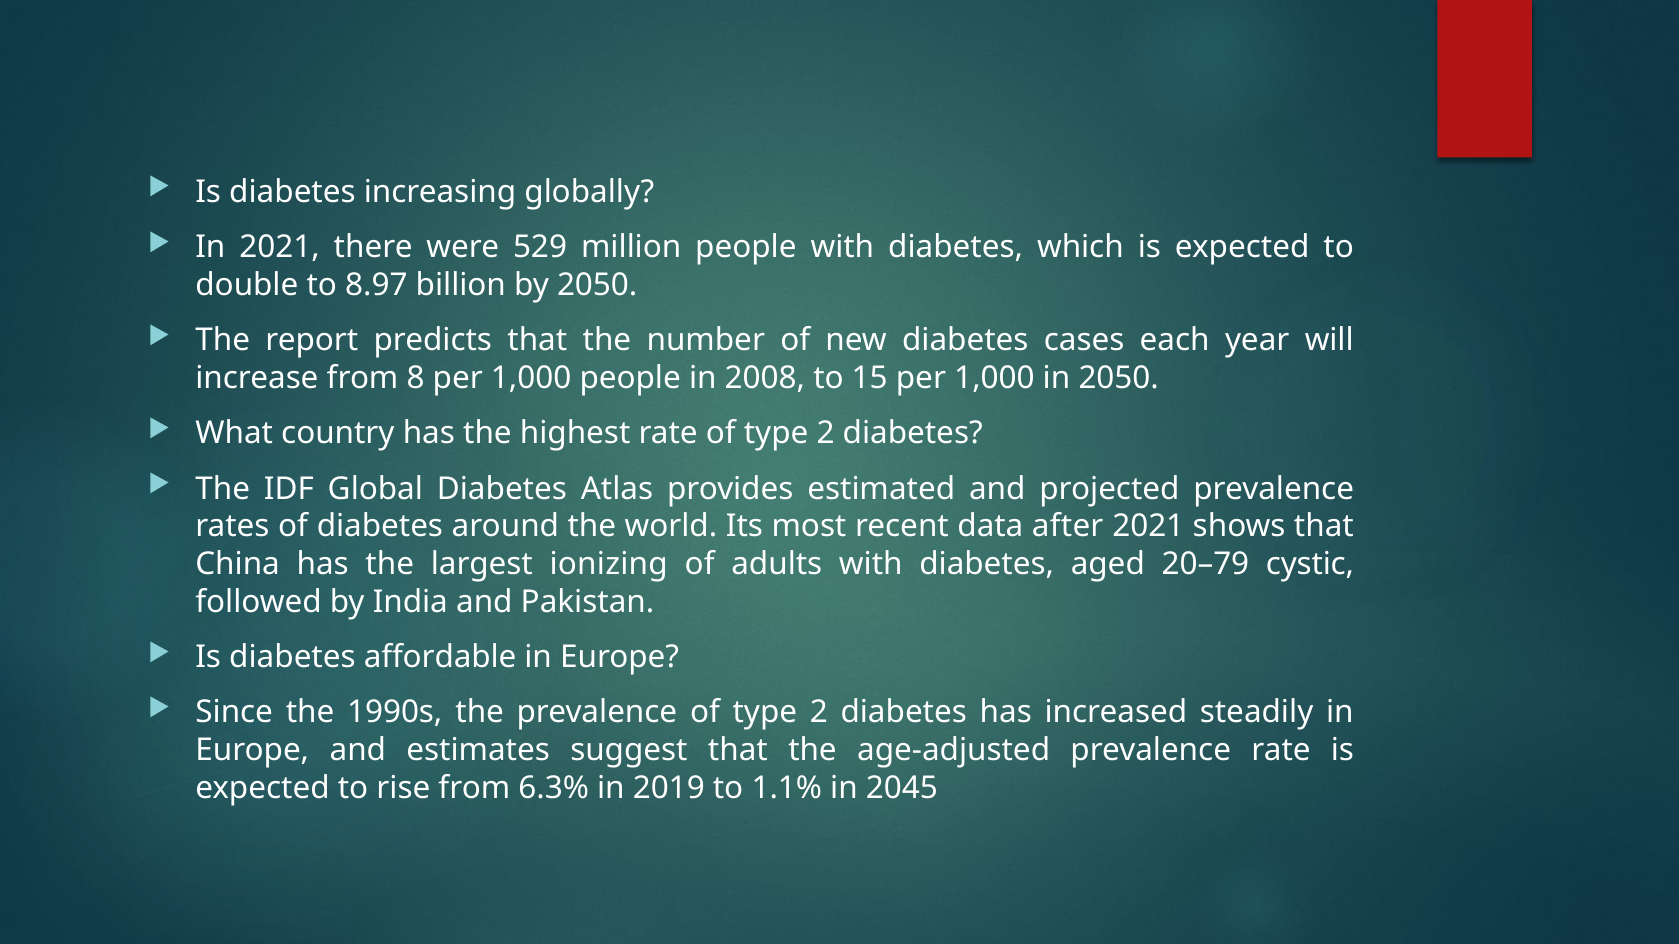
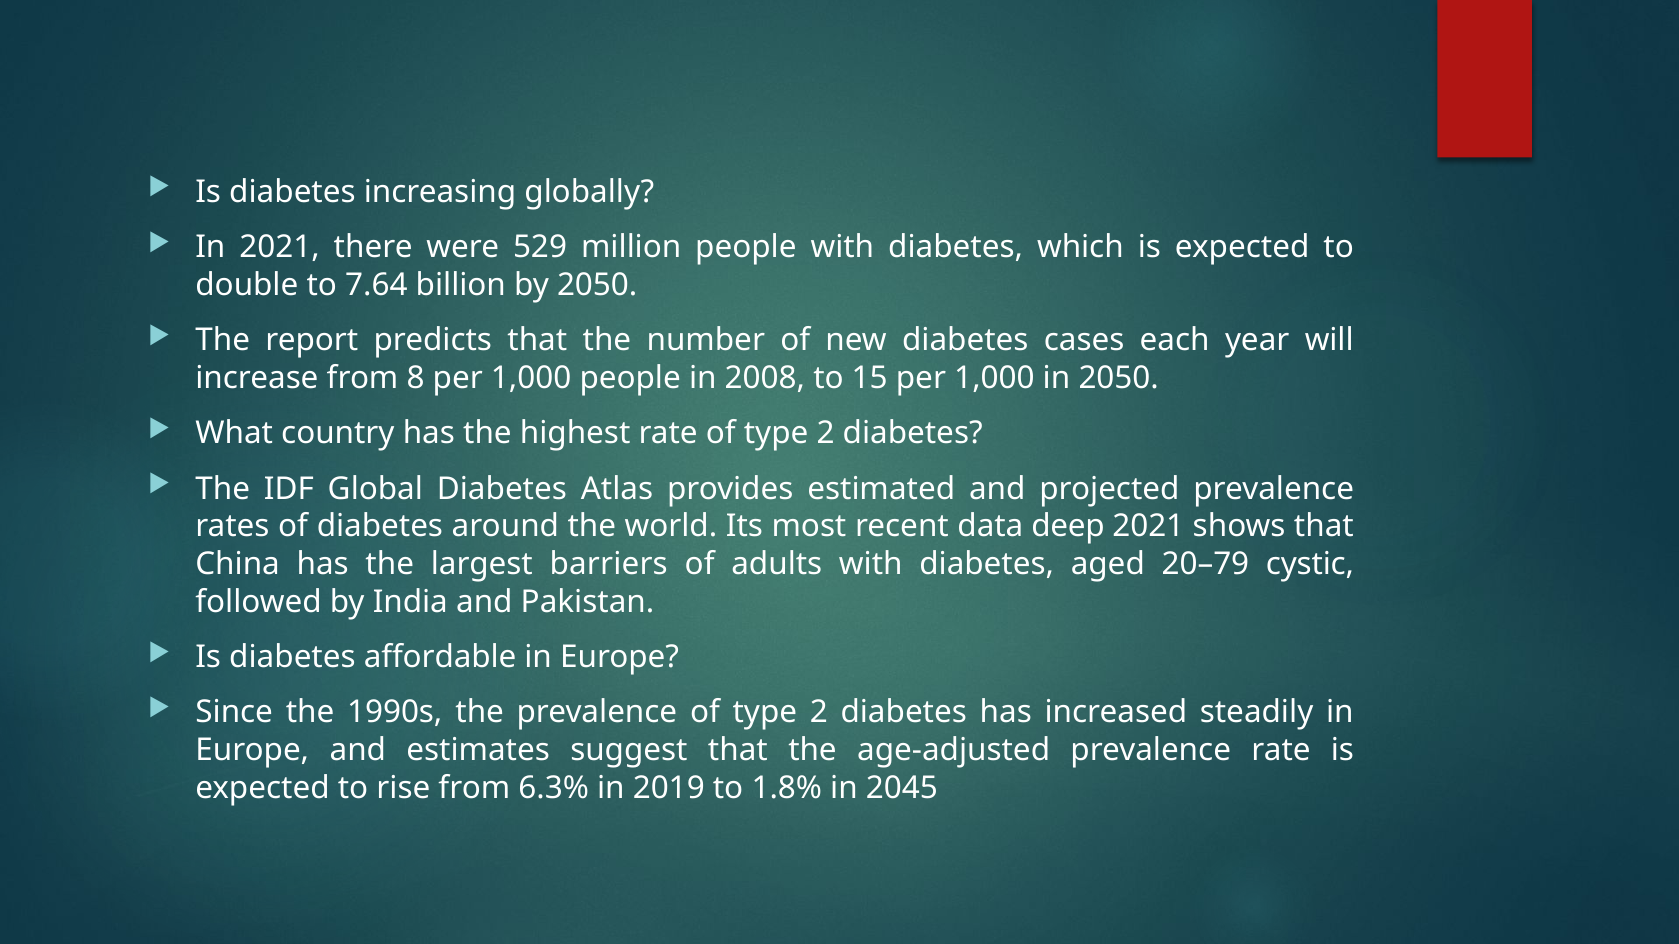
8.97: 8.97 -> 7.64 (376, 285)
after: after -> deep (1068, 527)
ionizing: ionizing -> barriers (609, 565)
1.1%: 1.1% -> 1.8% (787, 788)
